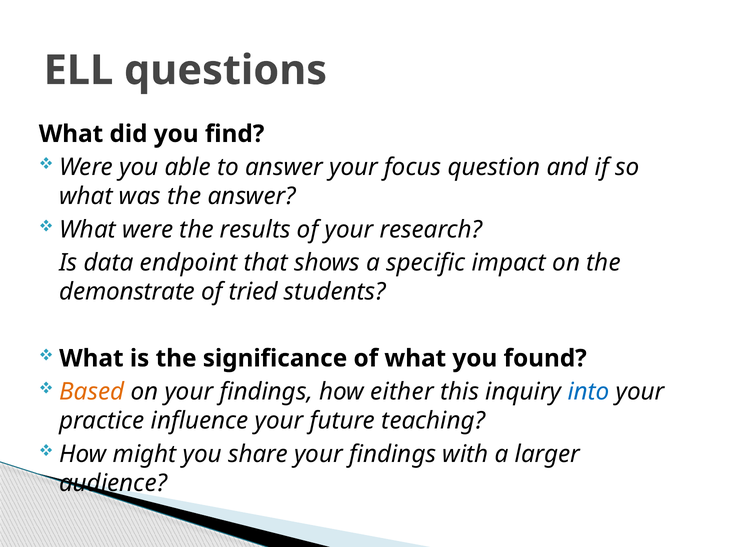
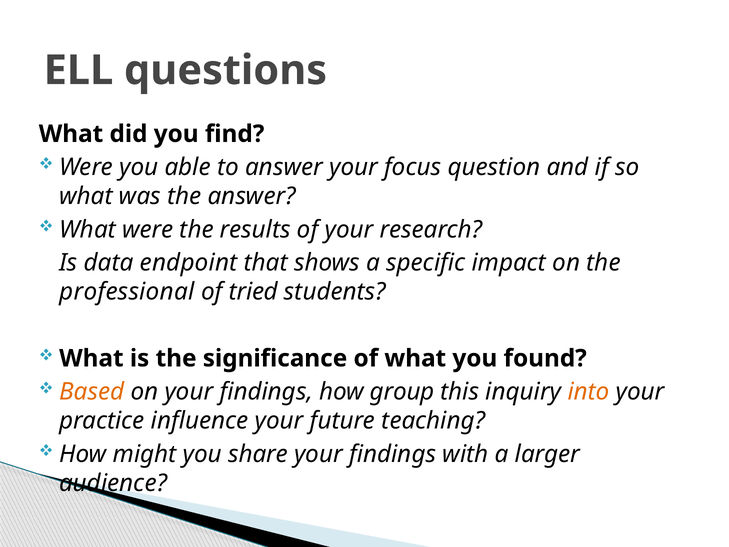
demonstrate: demonstrate -> professional (127, 292)
either: either -> group (402, 391)
into colour: blue -> orange (589, 391)
